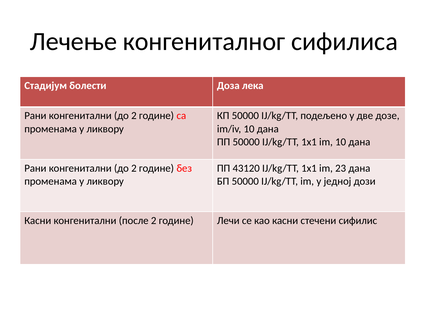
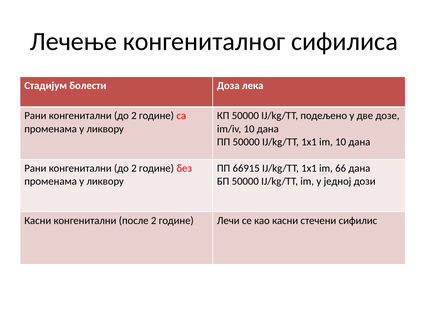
43120: 43120 -> 66915 (246, 168)
23: 23 -> 66 (341, 168)
